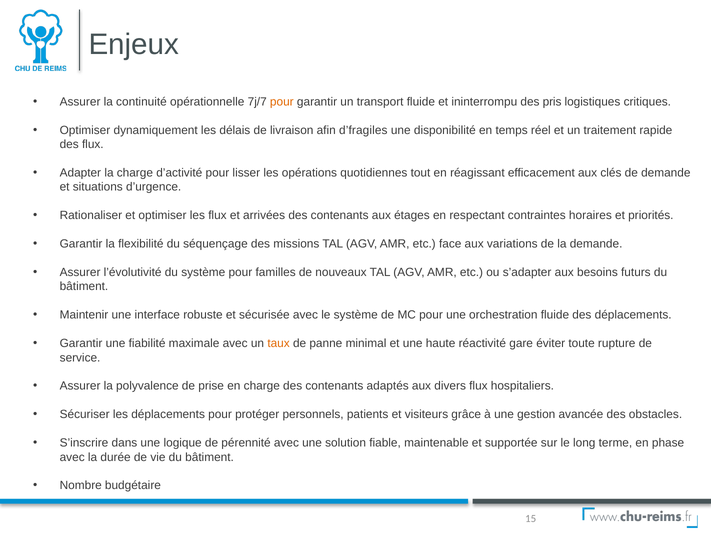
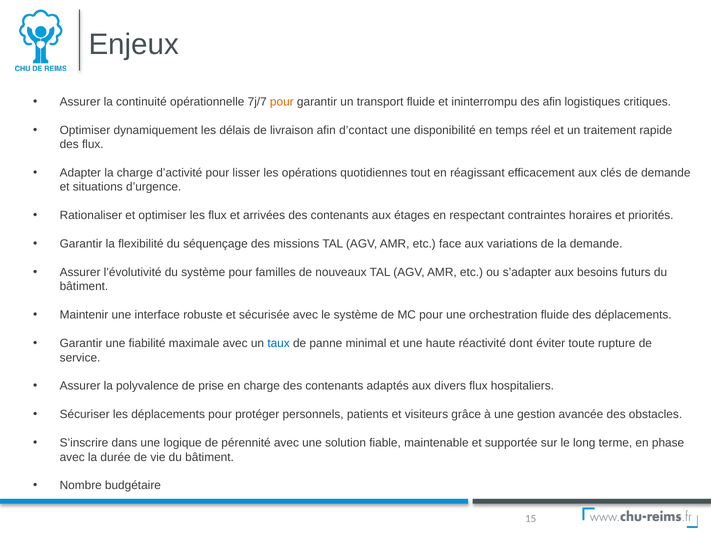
des pris: pris -> afin (552, 102)
d’fragiles: d’fragiles -> d’contact (363, 130)
taux colour: orange -> blue (279, 344)
gare: gare -> dont (521, 344)
